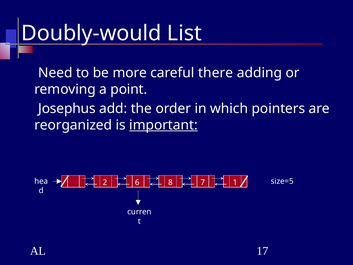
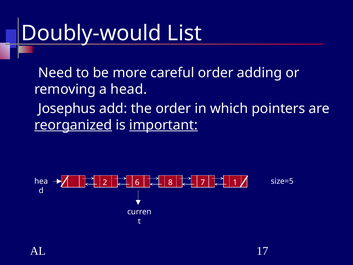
careful there: there -> order (216, 73)
point: point -> head (129, 89)
reorganized underline: none -> present (73, 125)
